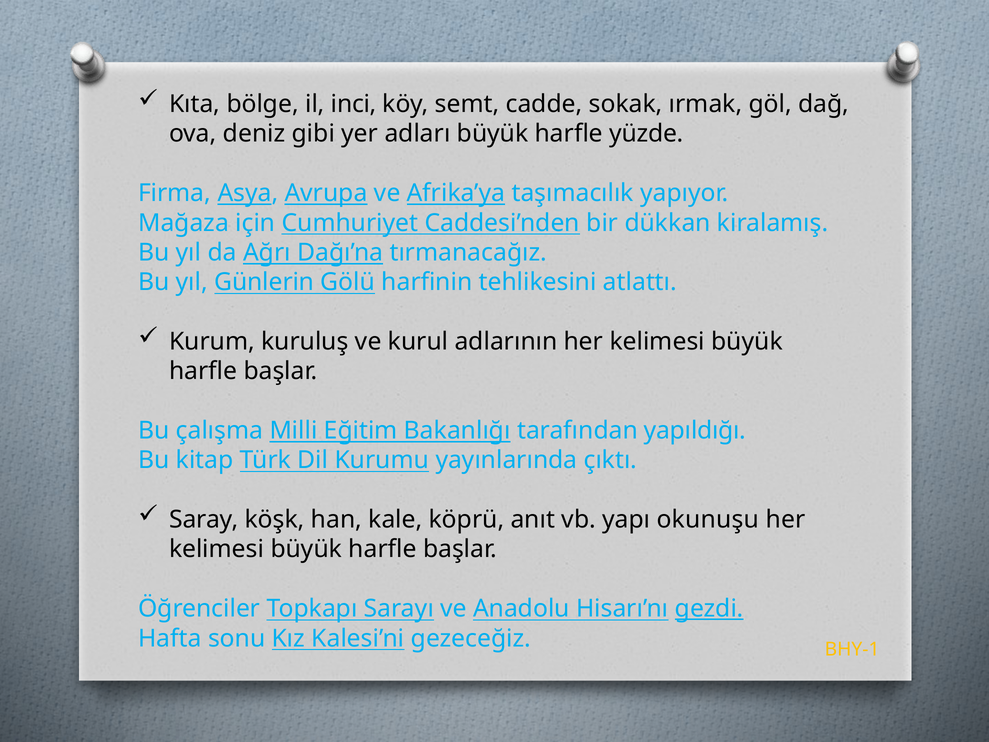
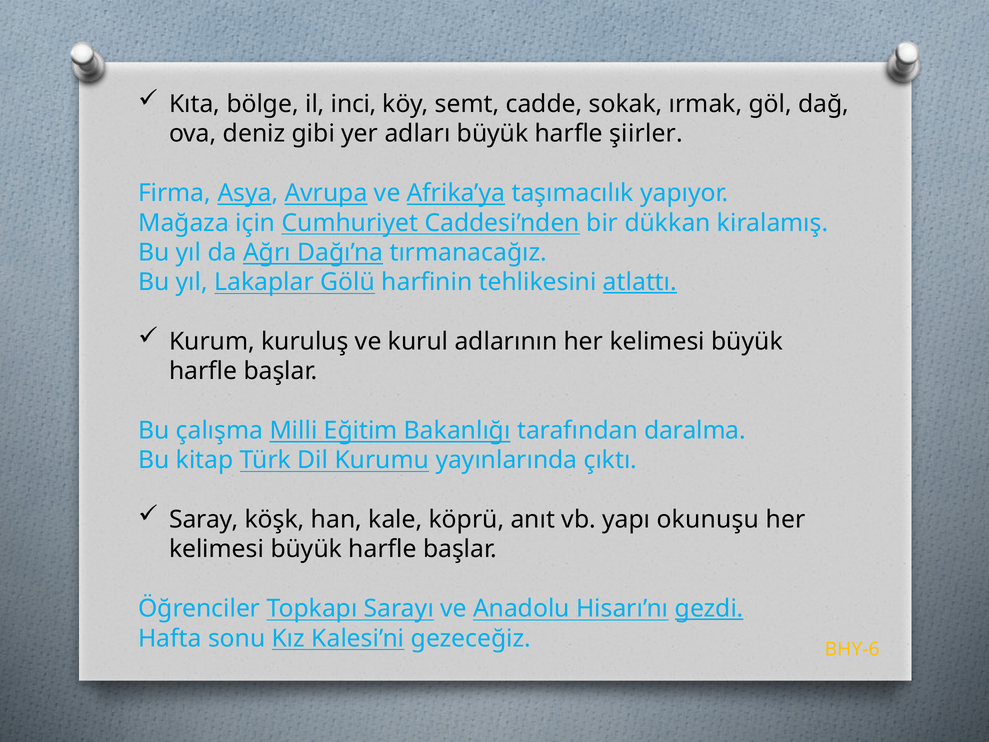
yüzde: yüzde -> şiirler (646, 134)
Günlerin: Günlerin -> Lakaplar (264, 282)
atlattı underline: none -> present (640, 282)
yapıldığı: yapıldığı -> daralma (695, 430)
BHY-1: BHY-1 -> BHY-6 (852, 649)
